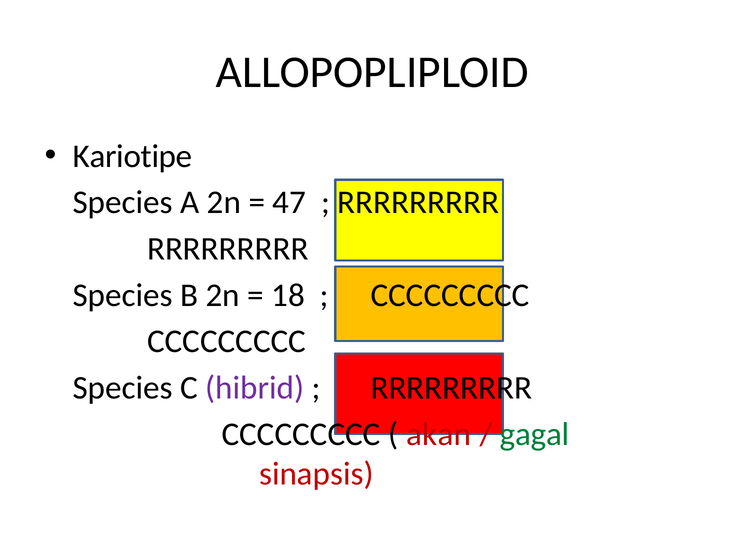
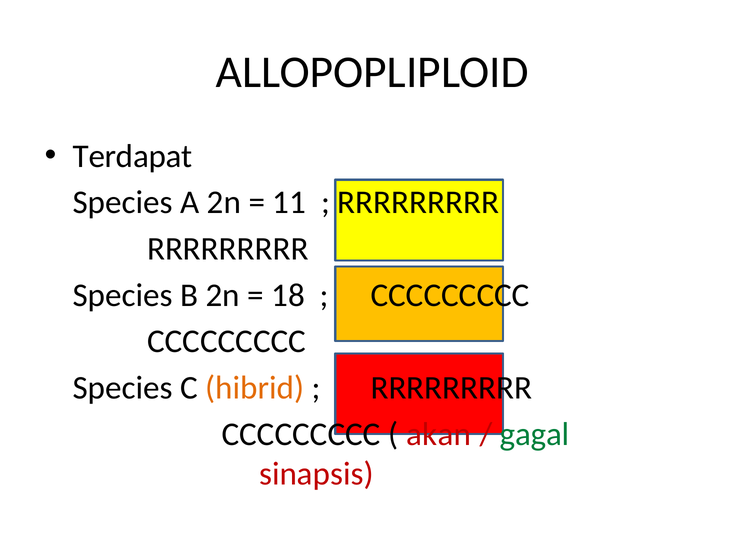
Kariotipe: Kariotipe -> Terdapat (133, 156)
47: 47 -> 11 (289, 203)
hibrid colour: purple -> orange (255, 388)
